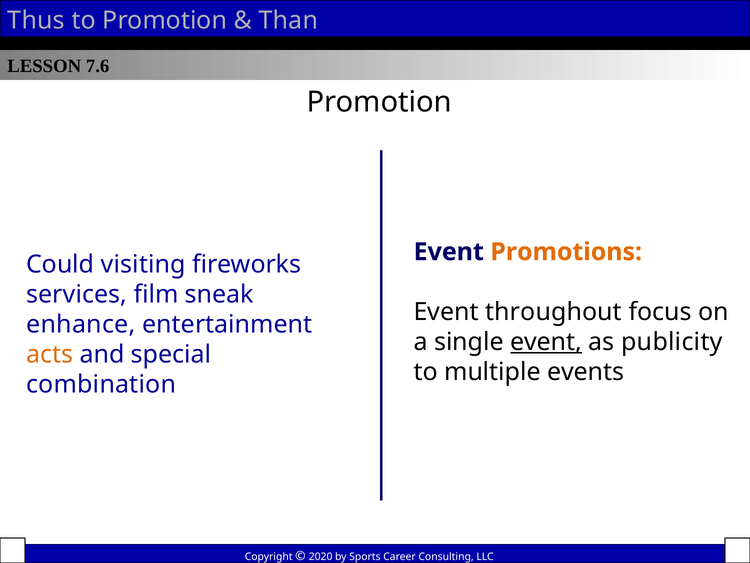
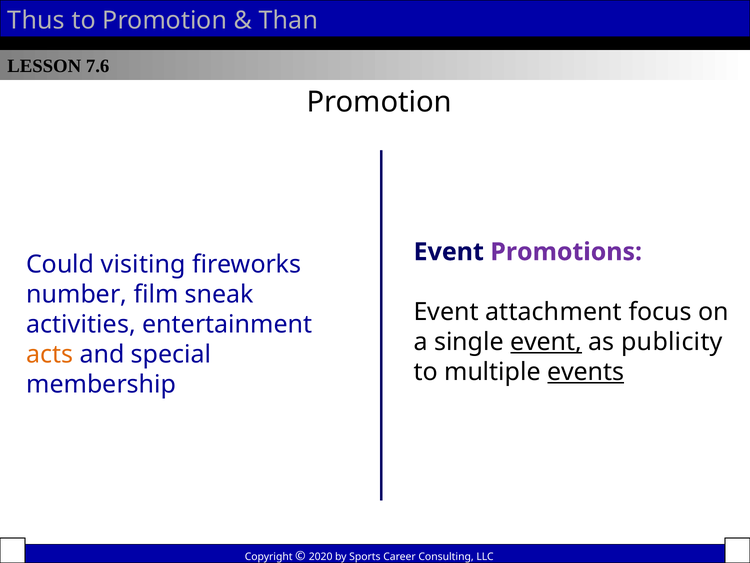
Promotions colour: orange -> purple (566, 252)
services: services -> number (77, 294)
throughout: throughout -> attachment (554, 312)
enhance: enhance -> activities (81, 324)
events underline: none -> present (586, 372)
combination: combination -> membership (101, 384)
